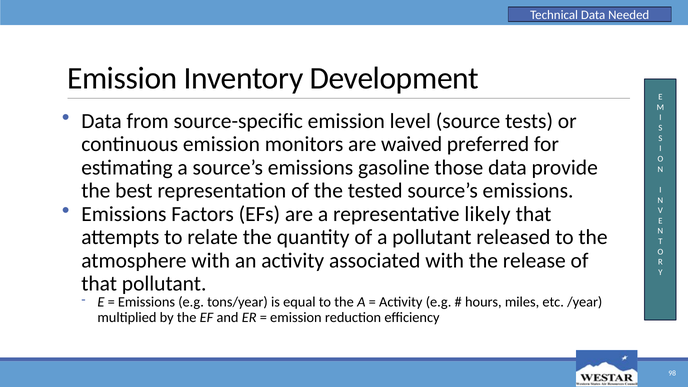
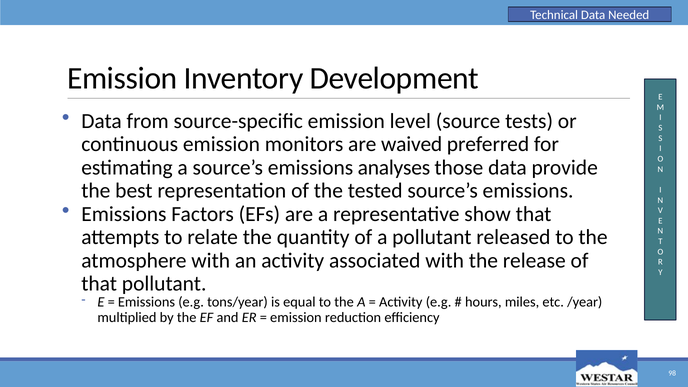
gasoline: gasoline -> analyses (394, 168)
likely: likely -> show (488, 214)
